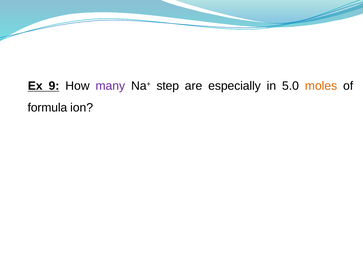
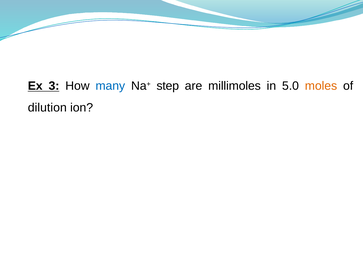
9: 9 -> 3 (54, 86)
many colour: purple -> blue (110, 86)
especially: especially -> millimoles (234, 86)
formula: formula -> dilution (47, 108)
